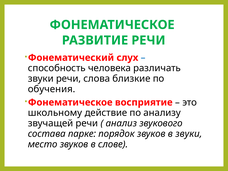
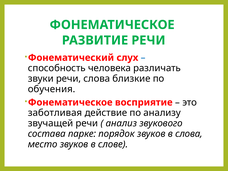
школьному: школьному -> заботливая (55, 113)
в звуки: звуки -> слова (189, 134)
